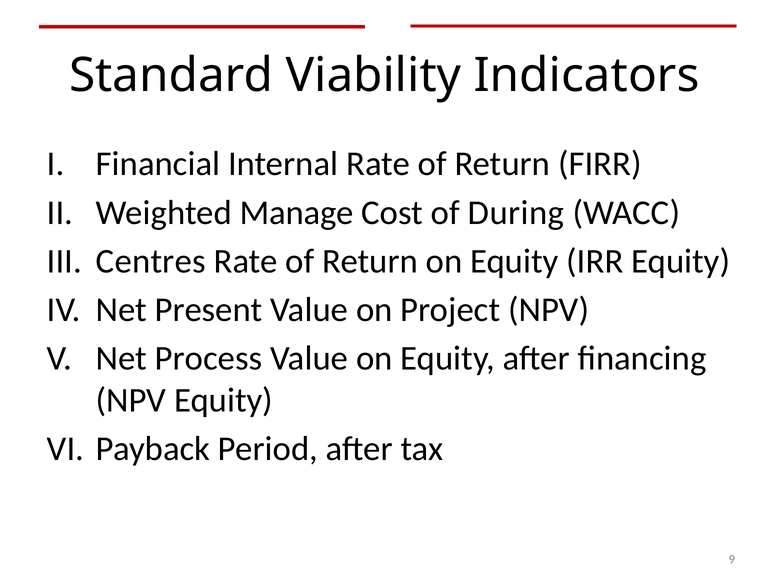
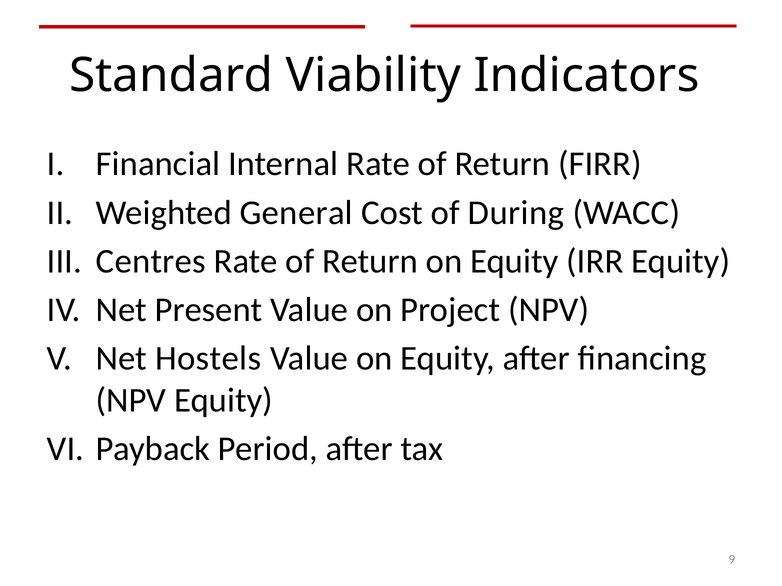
Manage: Manage -> General (296, 213)
Process: Process -> Hostels (208, 359)
